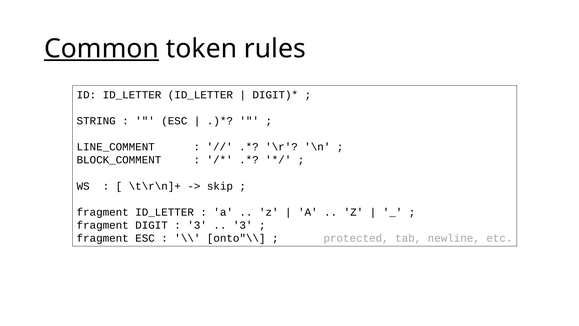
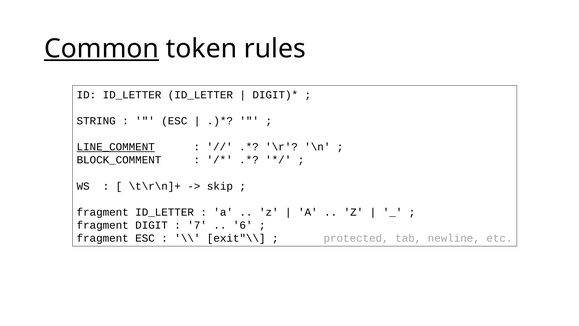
LINE_COMMENT underline: none -> present (116, 147)
3: 3 -> 7 (197, 225)
3: 3 -> 6 (243, 225)
onto"\\: onto"\\ -> exit"\\ (236, 238)
